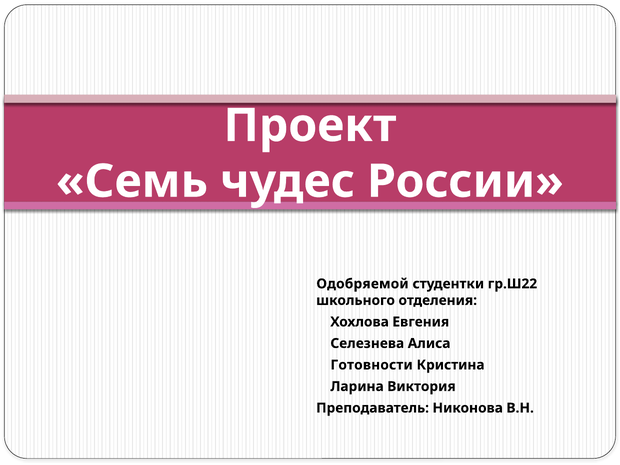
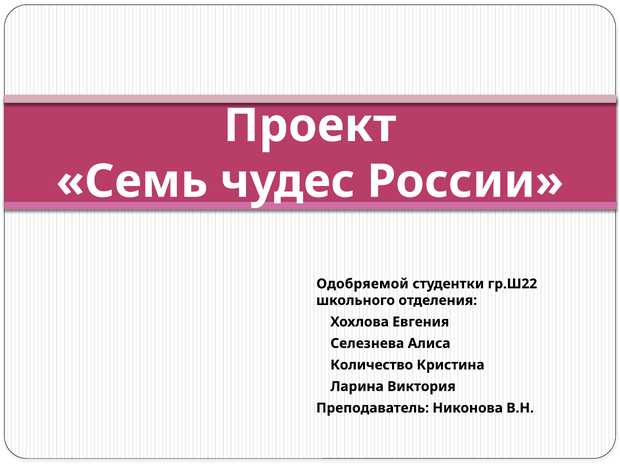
Готовности: Готовности -> Количество (372, 365)
